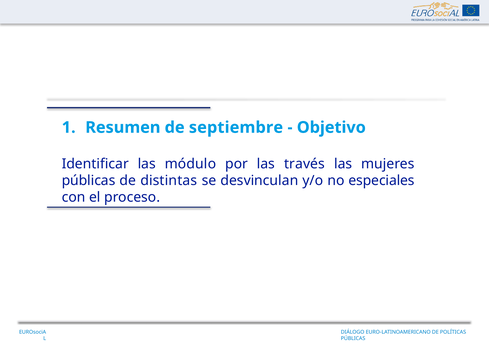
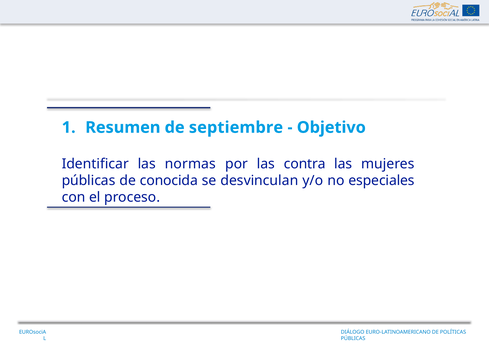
módulo: módulo -> normas (190, 164)
través: través -> contra (305, 164)
distintas: distintas -> conocida (169, 181)
